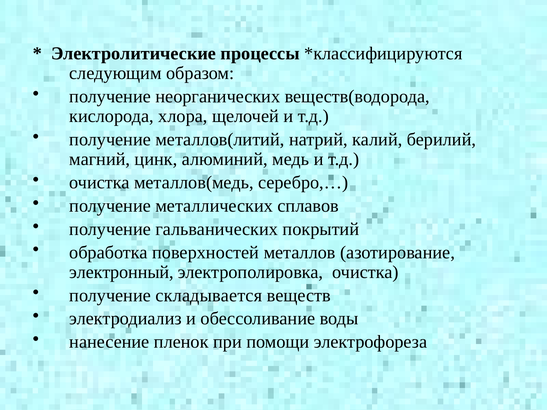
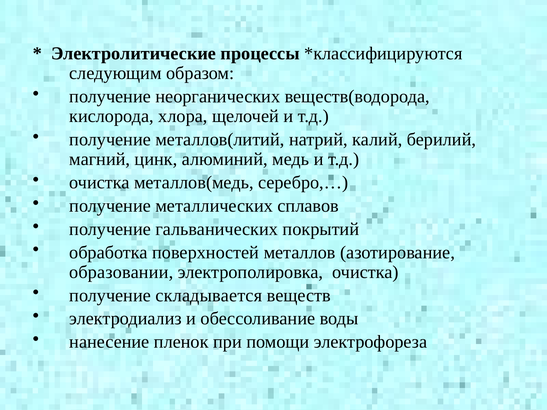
электронный: электронный -> образовании (121, 272)
